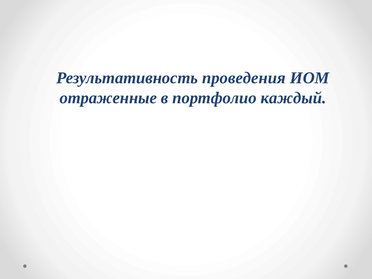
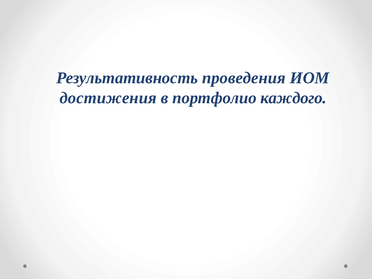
отраженные: отраженные -> достижения (108, 98)
каждый: каждый -> каждого (294, 98)
